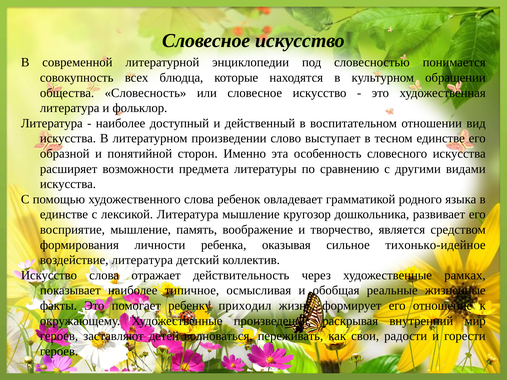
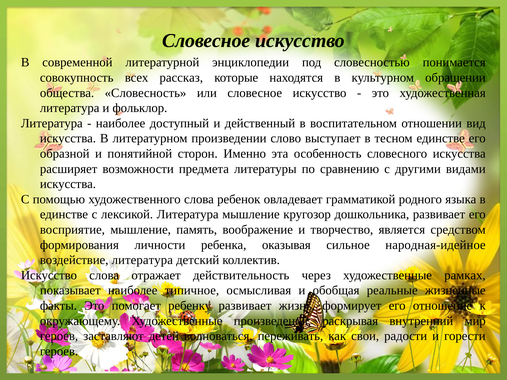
блюдца: блюдца -> рассказ (181, 78)
тихонько-идейное: тихонько-идейное -> народная-идейное (435, 245)
ребенку приходил: приходил -> развивает (245, 306)
